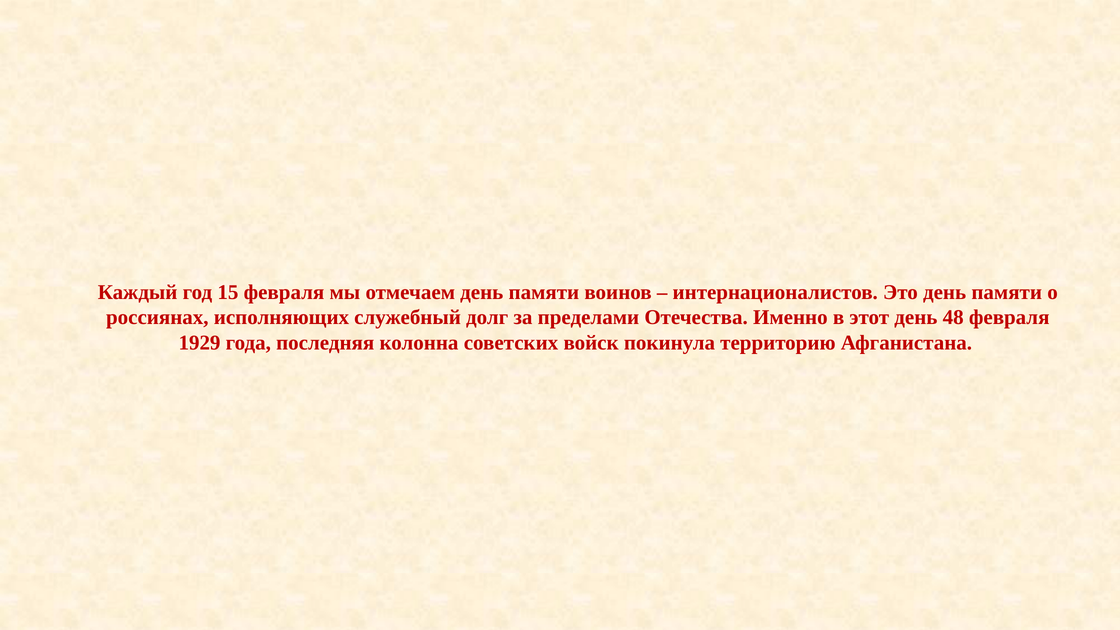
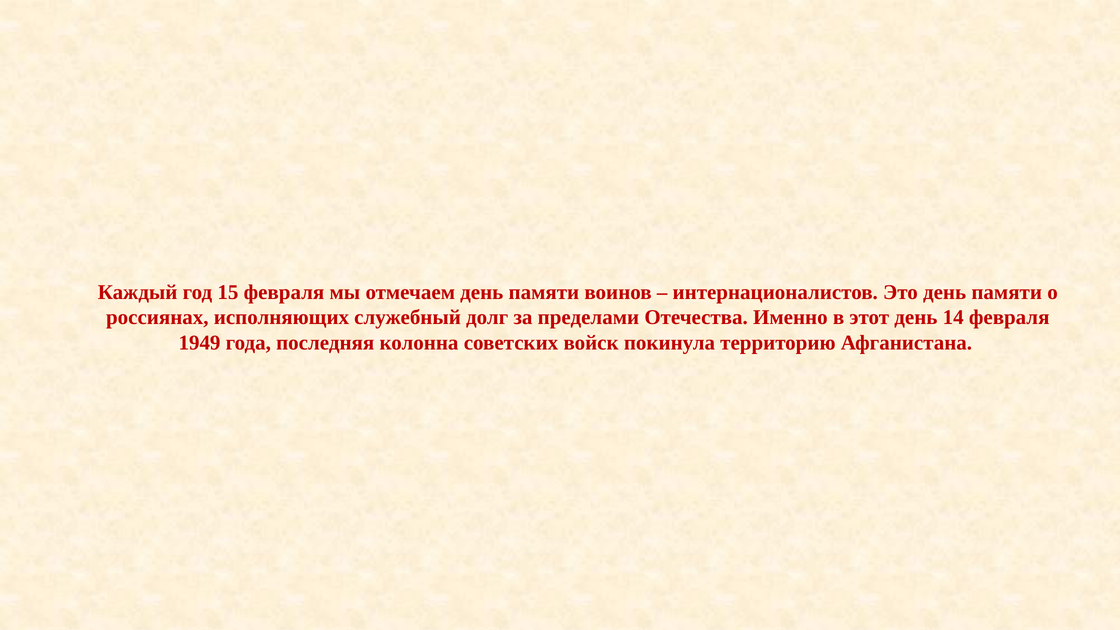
48: 48 -> 14 (953, 317)
1929: 1929 -> 1949 (200, 343)
